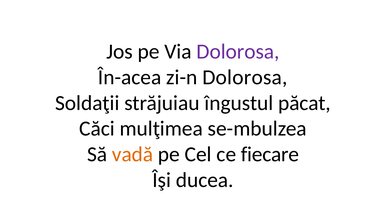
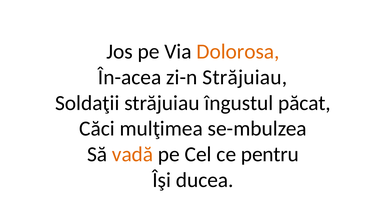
Dolorosa colour: purple -> orange (238, 52)
zi-n Dolorosa: Dolorosa -> Străjuiau (245, 77)
fiecare: fiecare -> pentru (270, 154)
